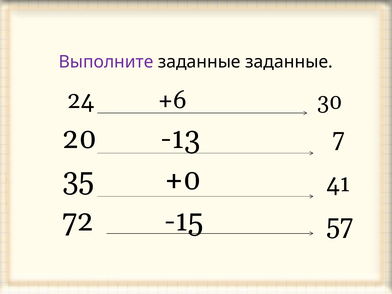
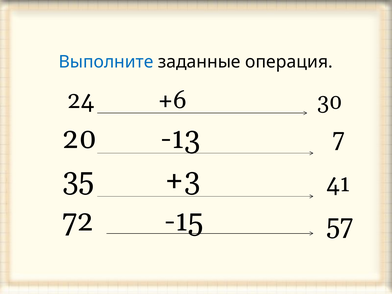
Выполните colour: purple -> blue (106, 62)
заданные заданные: заданные -> операция (289, 62)
+0: +0 -> +3 (183, 180)
